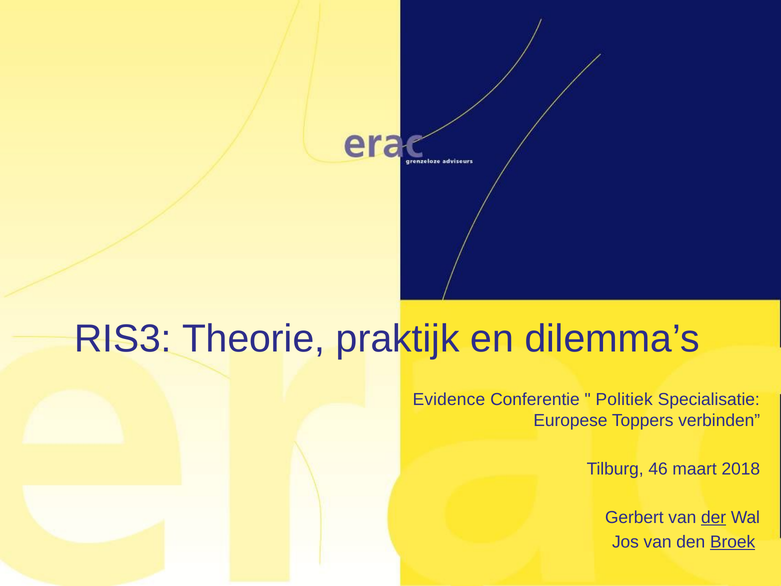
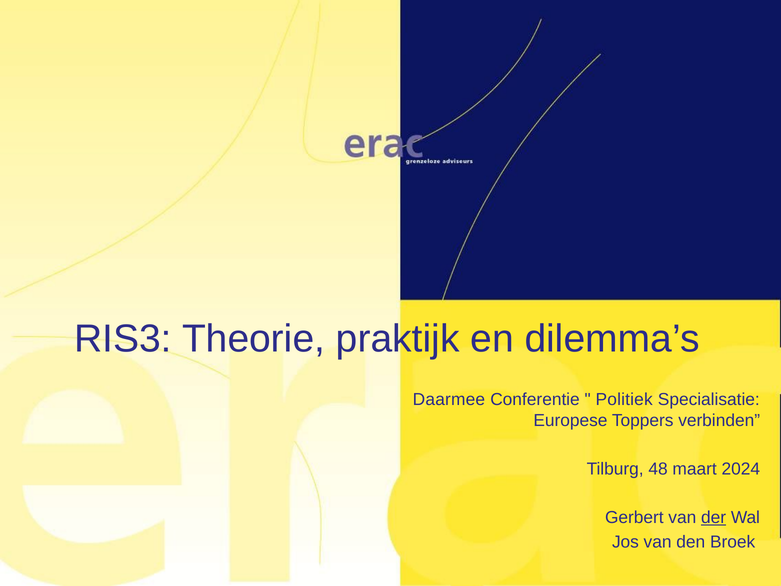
Evidence: Evidence -> Daarmee (449, 400)
46: 46 -> 48 (658, 469)
2018: 2018 -> 2024 (741, 469)
Broek underline: present -> none (733, 542)
